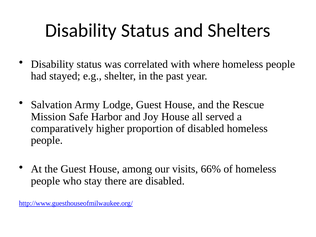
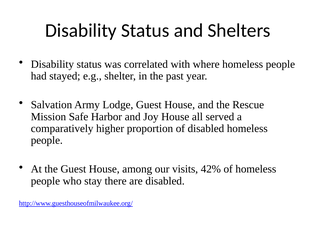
66%: 66% -> 42% (211, 169)
